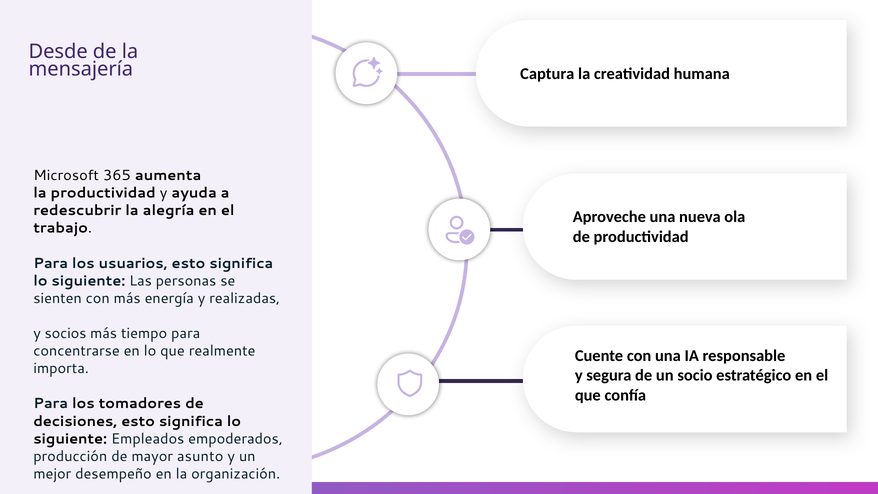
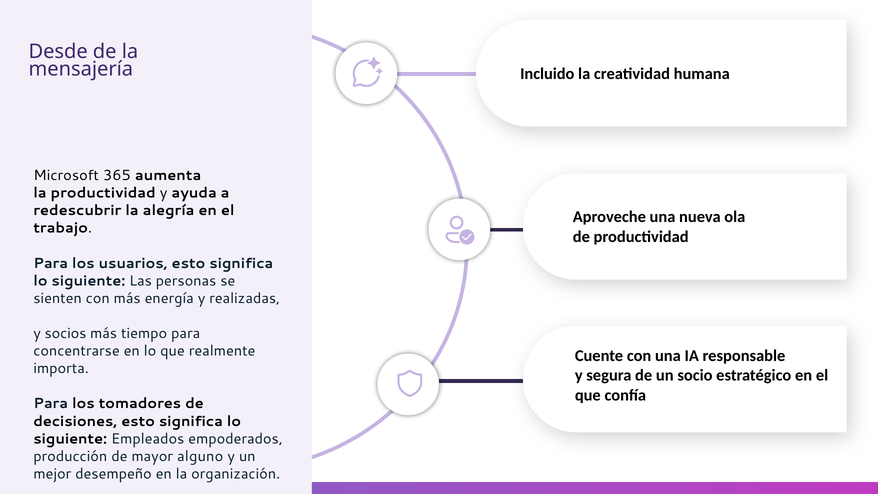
Captura: Captura -> Incluido (547, 74)
asunto: asunto -> alguno (200, 456)
